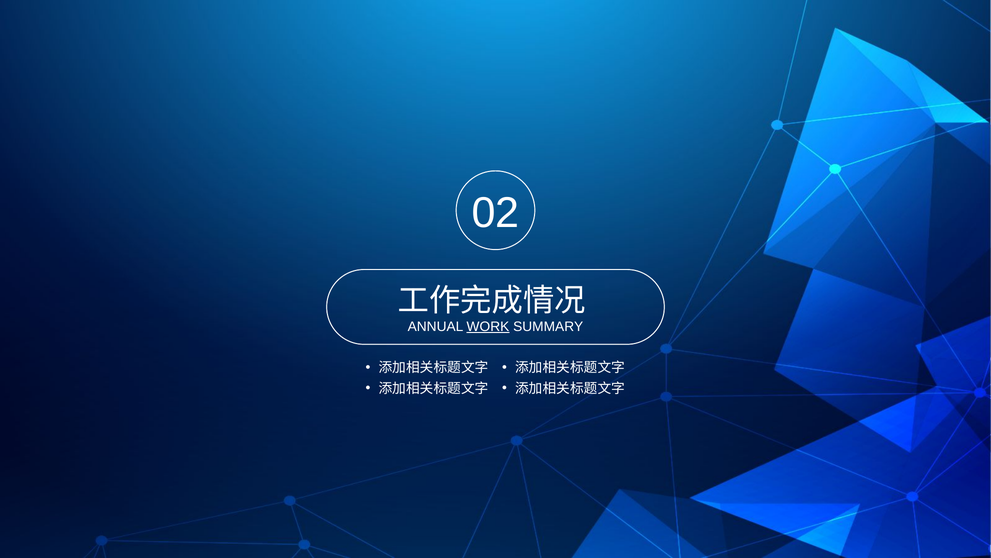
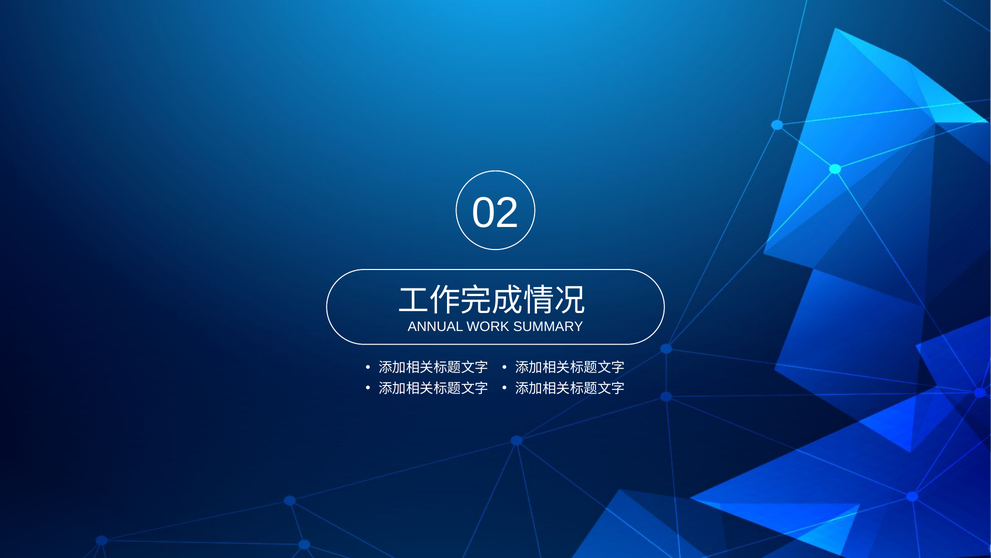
WORK underline: present -> none (488, 326)
